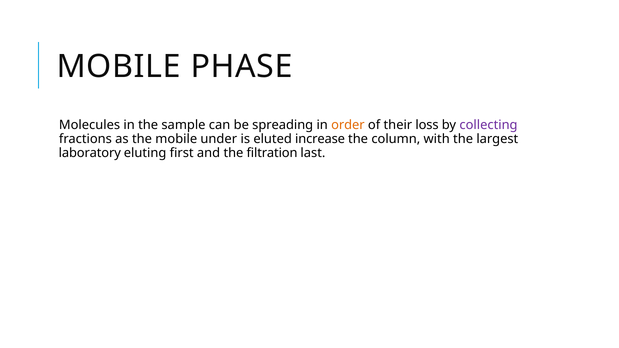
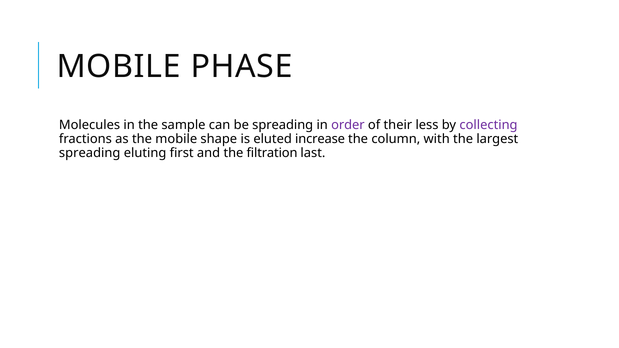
order colour: orange -> purple (348, 125)
loss: loss -> less (427, 125)
under: under -> shape (219, 139)
laboratory: laboratory -> spreading (90, 153)
